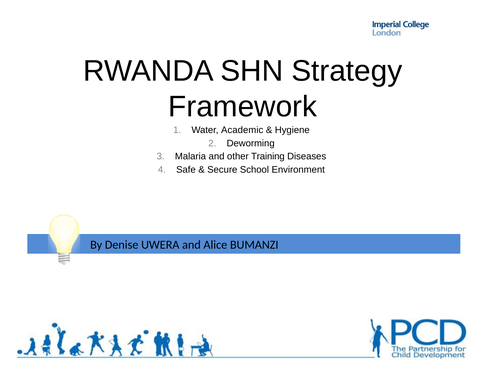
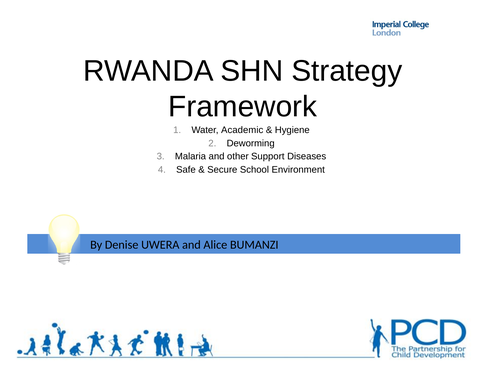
Training: Training -> Support (268, 157)
